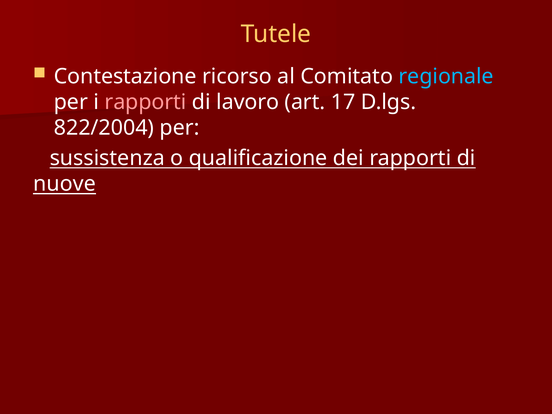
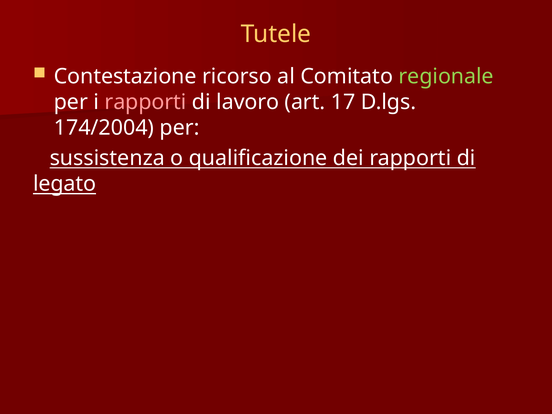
regionale colour: light blue -> light green (446, 76)
822/2004: 822/2004 -> 174/2004 (104, 128)
nuove: nuove -> legato (65, 184)
